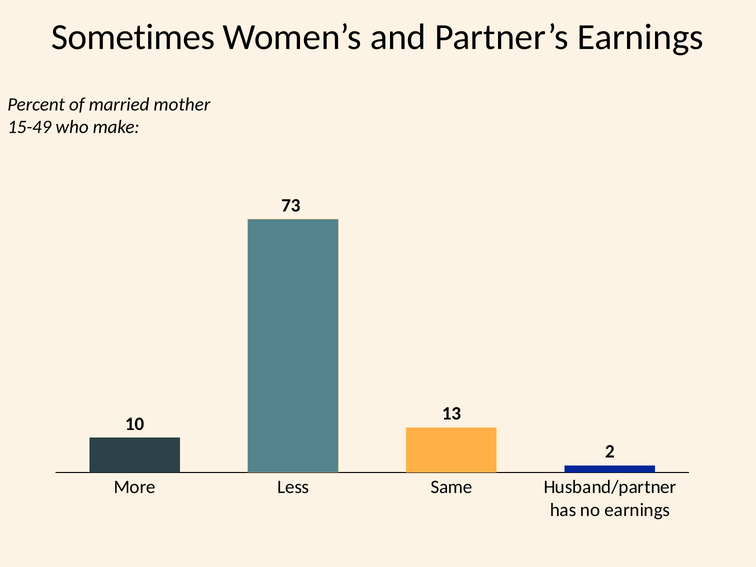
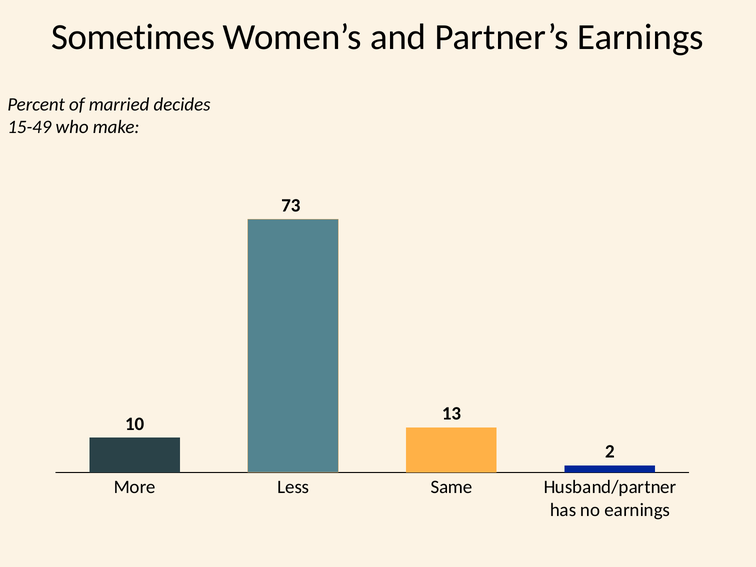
mother: mother -> decides (182, 105)
